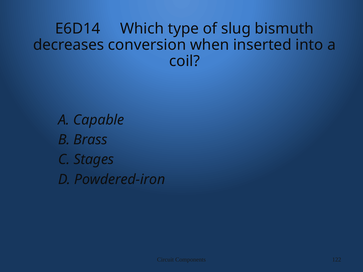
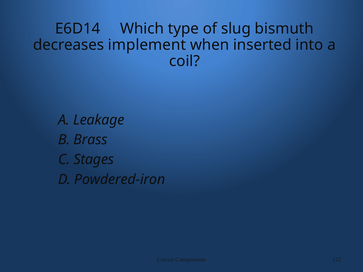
conversion: conversion -> implement (147, 45)
Capable: Capable -> Leakage (99, 120)
